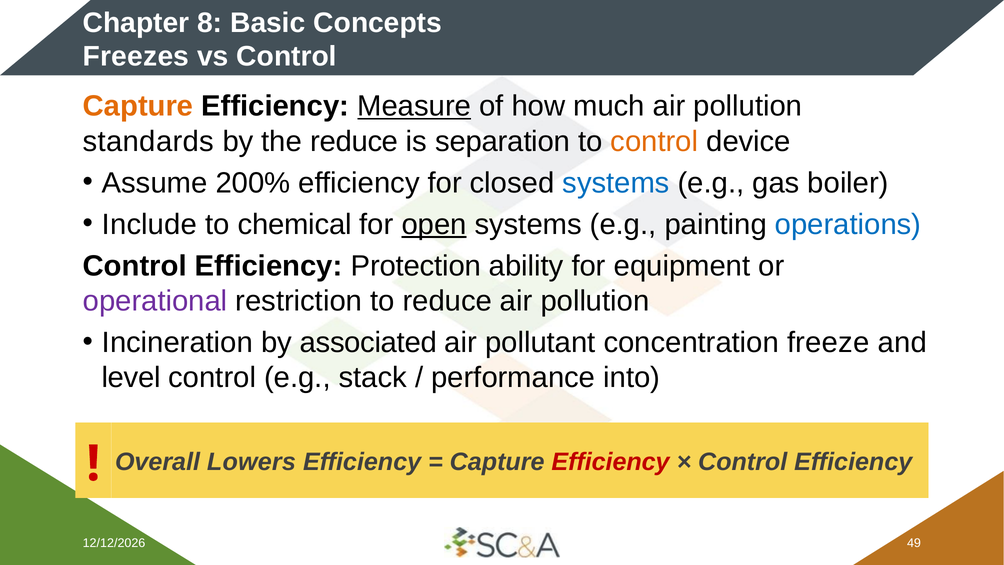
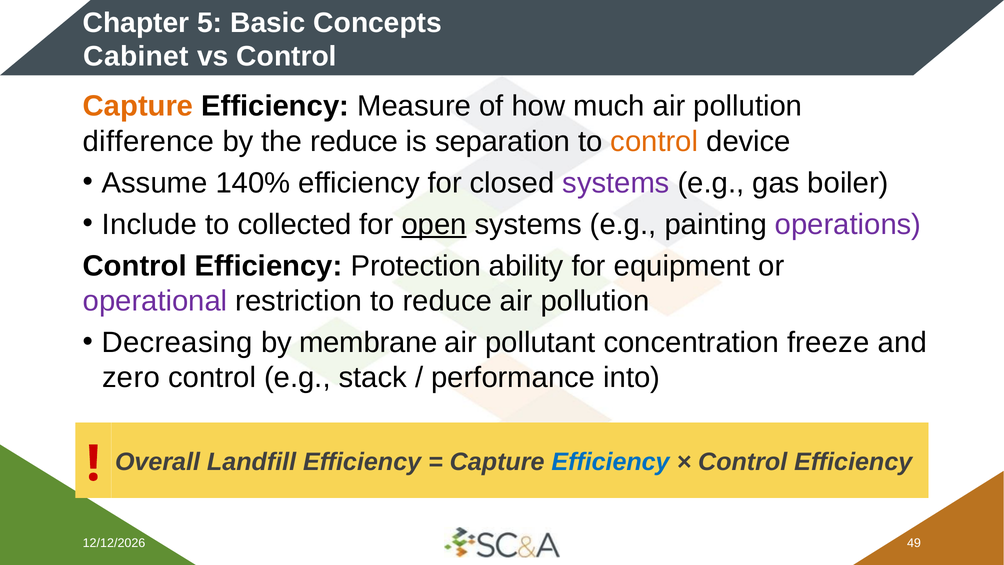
8: 8 -> 5 (210, 23)
Freezes: Freezes -> Cabinet (136, 57)
Measure underline: present -> none (414, 106)
standards: standards -> difference (148, 141)
200%: 200% -> 140% (253, 183)
systems colour: blue -> purple (616, 183)
chemical: chemical -> collected (295, 224)
operations colour: blue -> purple (848, 224)
Incineration: Incineration -> Decreasing (177, 342)
associated: associated -> membrane (368, 342)
level: level -> zero (131, 377)
Lowers: Lowers -> Landfill (252, 462)
Efficiency colour: red -> blue (611, 462)
